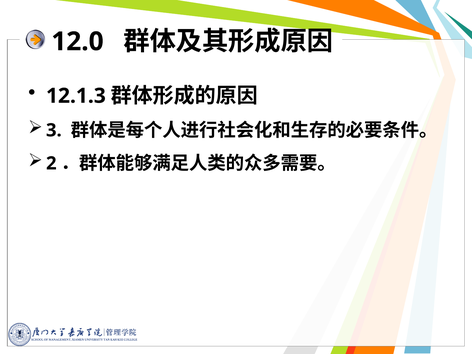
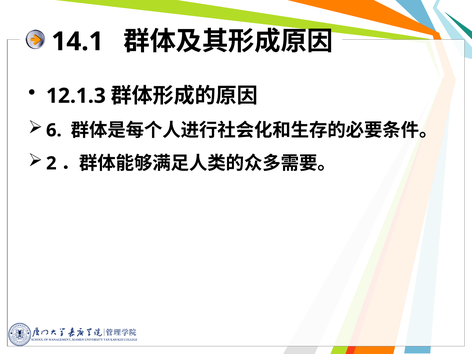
12.0: 12.0 -> 14.1 (77, 42)
3: 3 -> 6 (54, 130)
